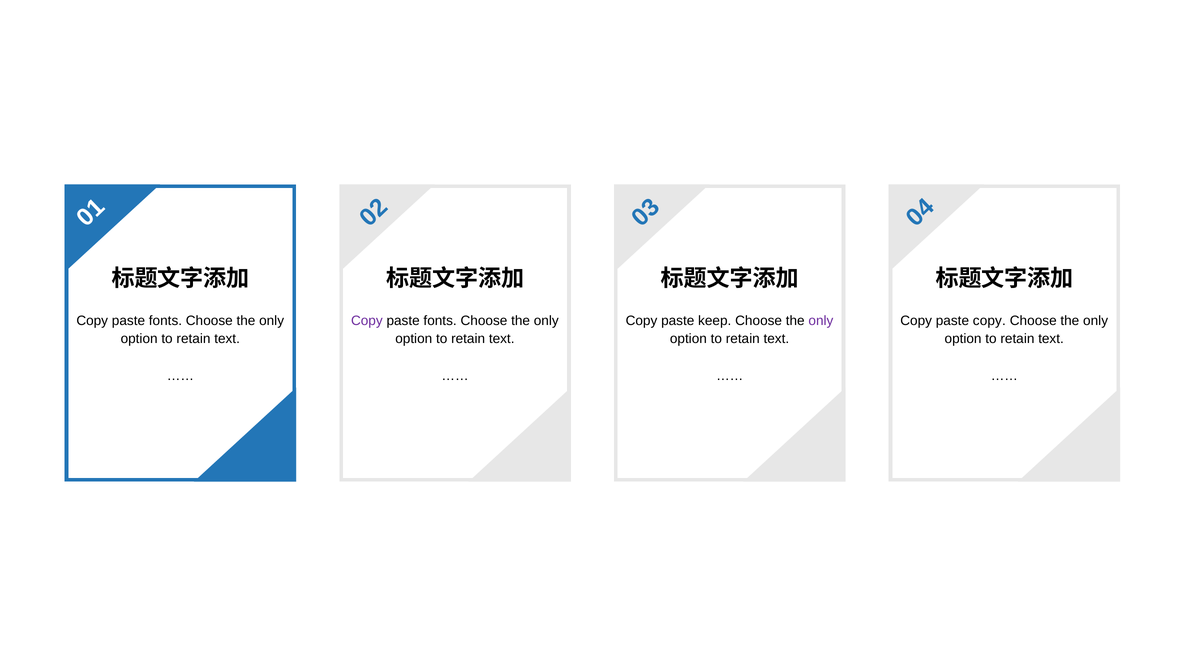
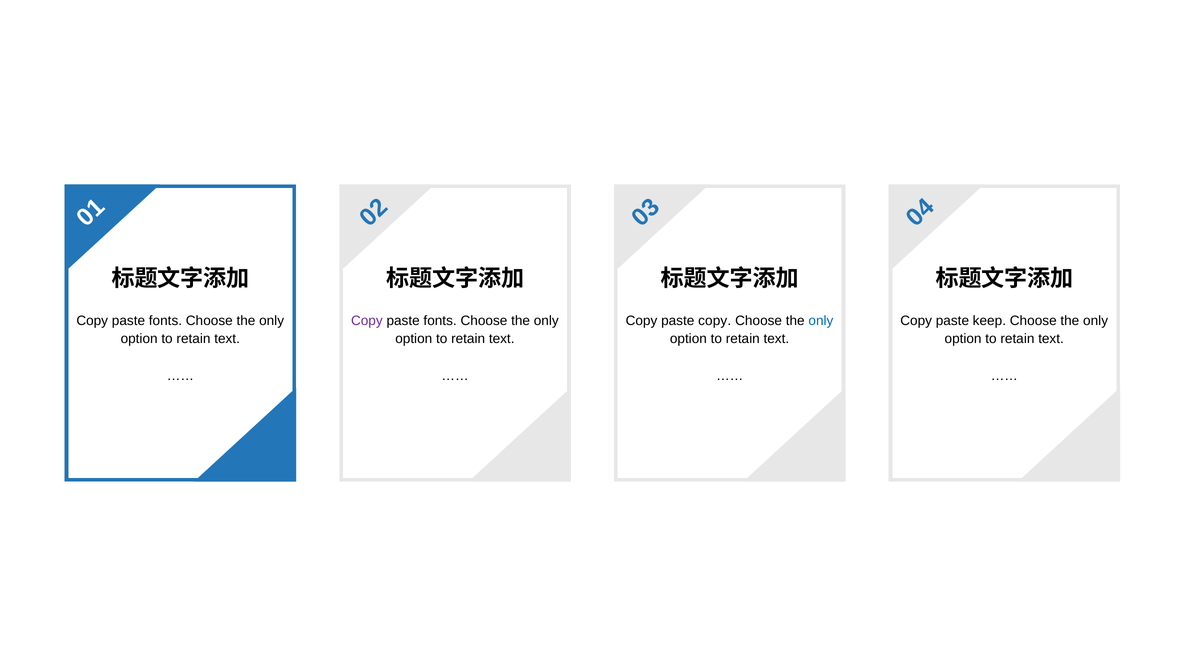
paste keep: keep -> copy (715, 321)
only colour: purple -> blue (821, 321)
paste copy: copy -> keep (989, 321)
